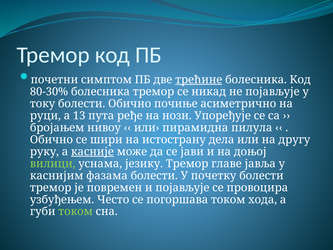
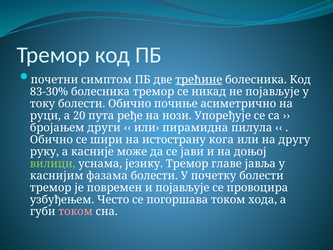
80-30%: 80-30% -> 83-30% (49, 92)
13: 13 -> 20 (79, 116)
нивоу: нивоу -> други (104, 127)
дела: дела -> кога (221, 139)
касније underline: present -> none (92, 151)
током colour: light green -> pink (76, 211)
